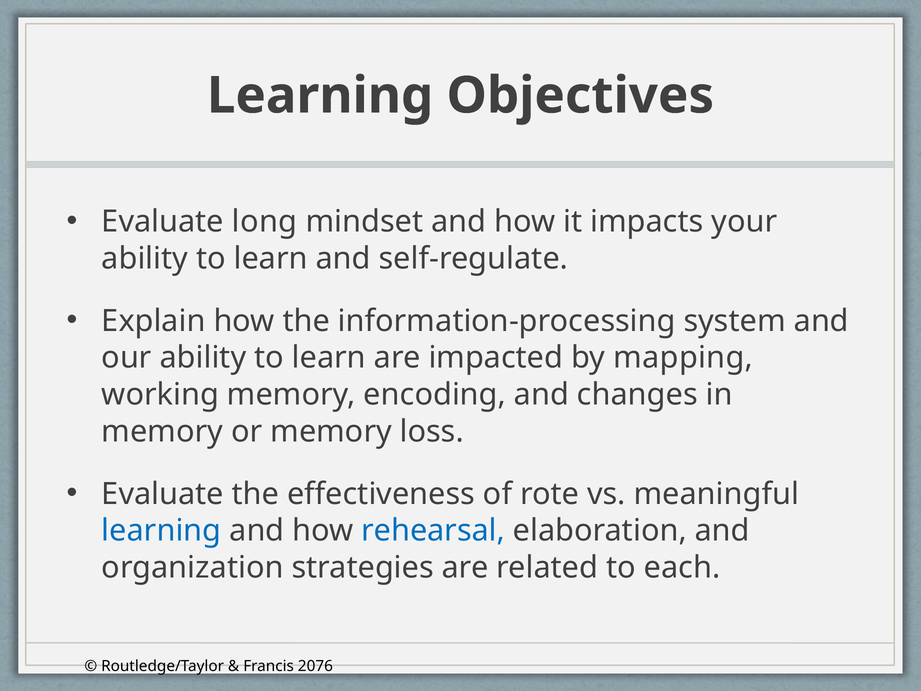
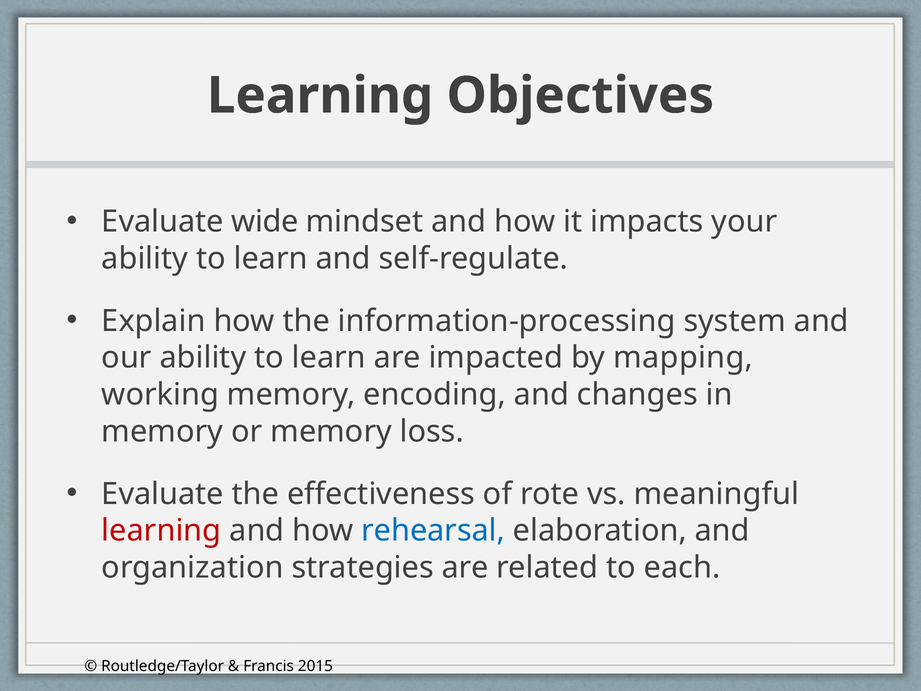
long: long -> wide (265, 222)
learning colour: blue -> red (161, 531)
2076: 2076 -> 2015 (315, 666)
